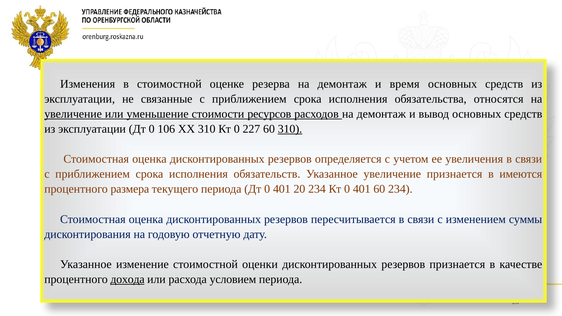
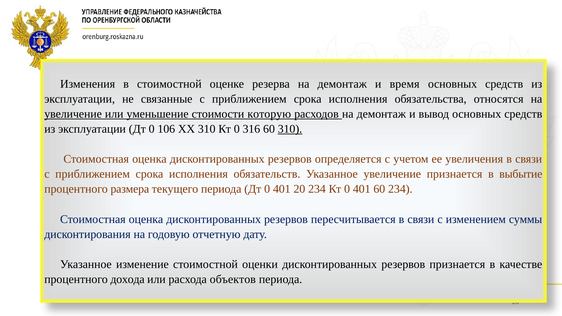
ресурсов: ресурсов -> которую (269, 114)
227: 227 -> 316 (251, 129)
имеются: имеются -> выбытие (521, 174)
дохода underline: present -> none (128, 279)
условием: условием -> объектов (233, 279)
